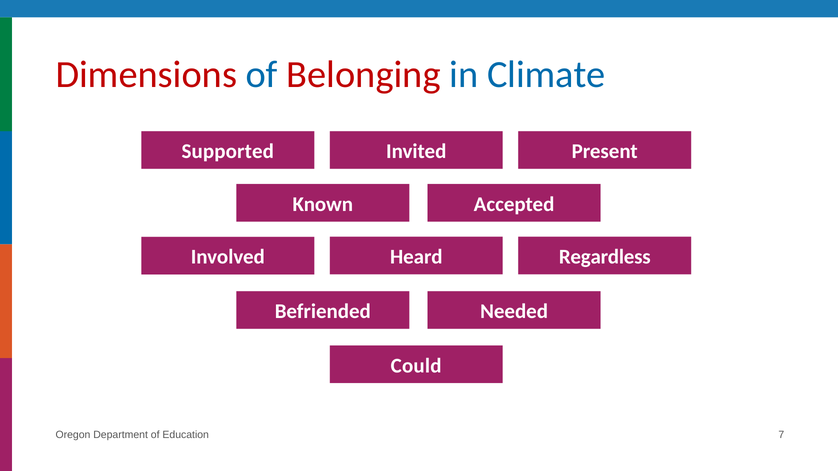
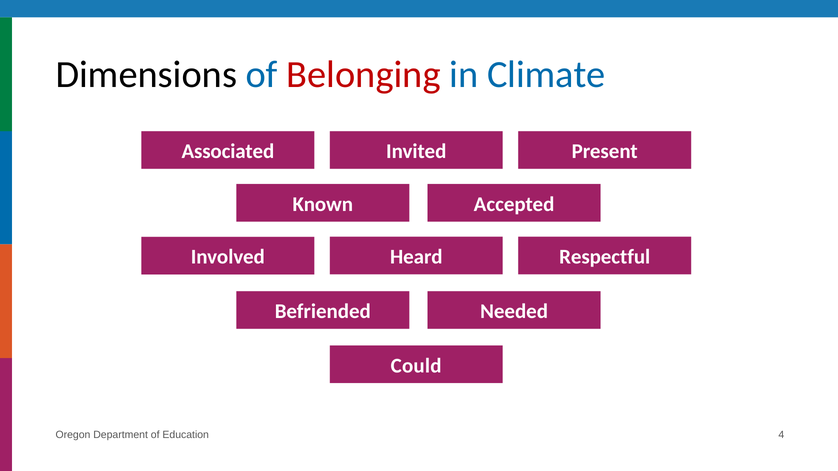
Dimensions colour: red -> black (146, 75)
Supported: Supported -> Associated (228, 152)
Regardless: Regardless -> Respectful (605, 257)
7: 7 -> 4 (781, 435)
